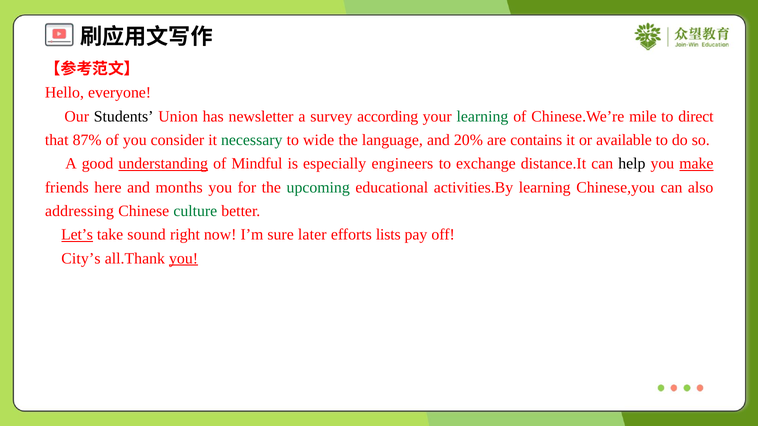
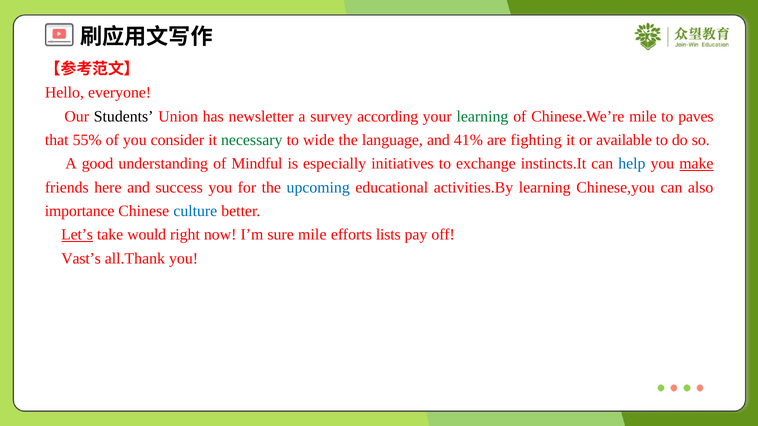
direct: direct -> paves (696, 116)
87%: 87% -> 55% (87, 140)
20%: 20% -> 41% (468, 140)
contains: contains -> fighting (536, 140)
understanding underline: present -> none (163, 164)
engineers: engineers -> initiatives (402, 164)
distance.It: distance.It -> instincts.It (554, 164)
help colour: black -> blue (632, 164)
months: months -> success (179, 188)
upcoming colour: green -> blue (318, 188)
addressing: addressing -> importance (80, 211)
culture colour: green -> blue (195, 211)
sound: sound -> would (147, 235)
sure later: later -> mile (312, 235)
City’s: City’s -> Vast’s (81, 259)
you underline: present -> none (184, 259)
